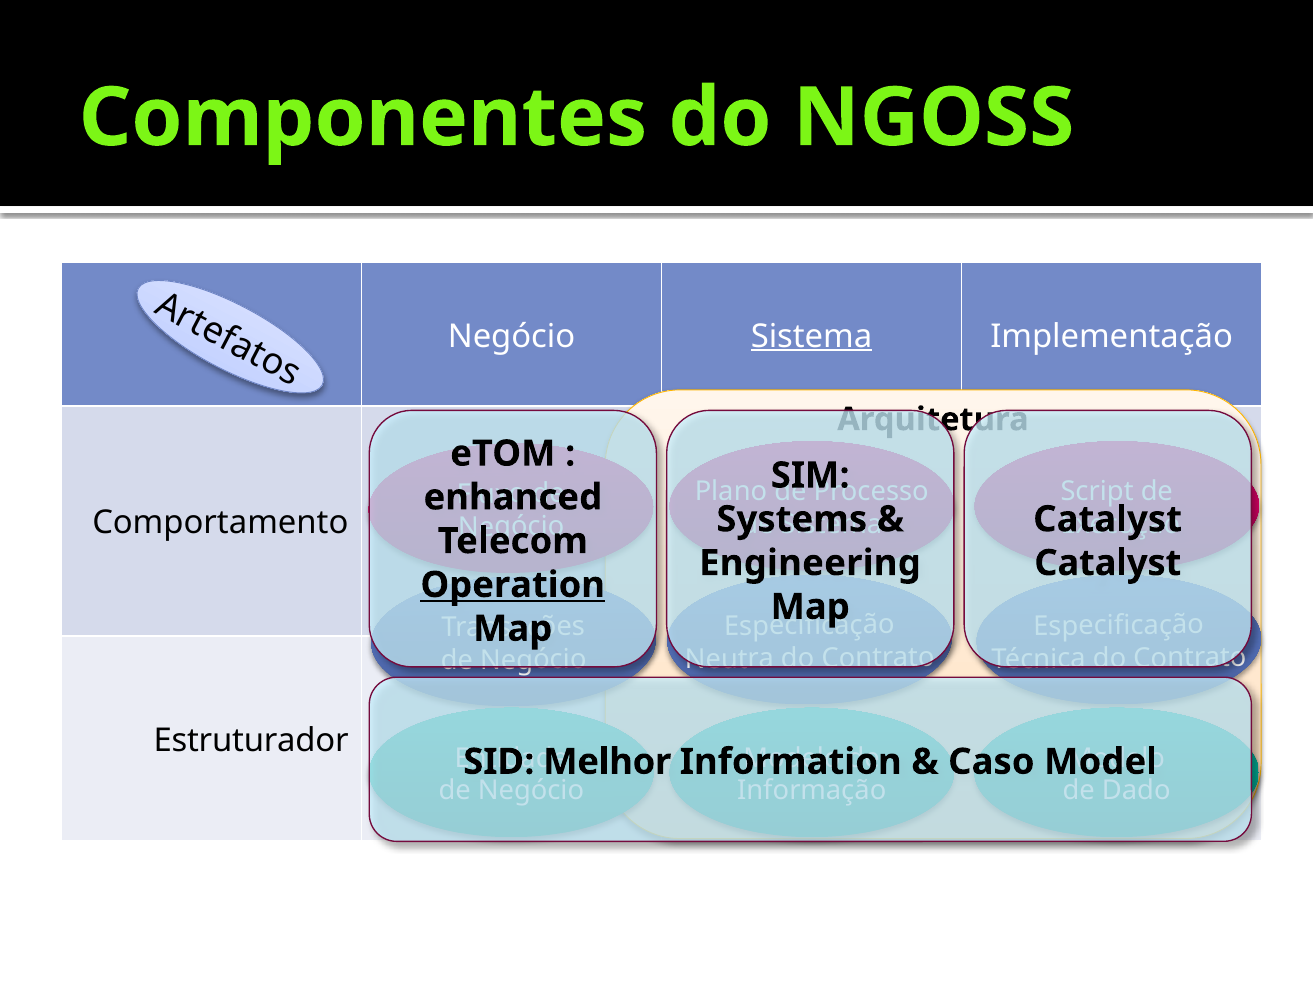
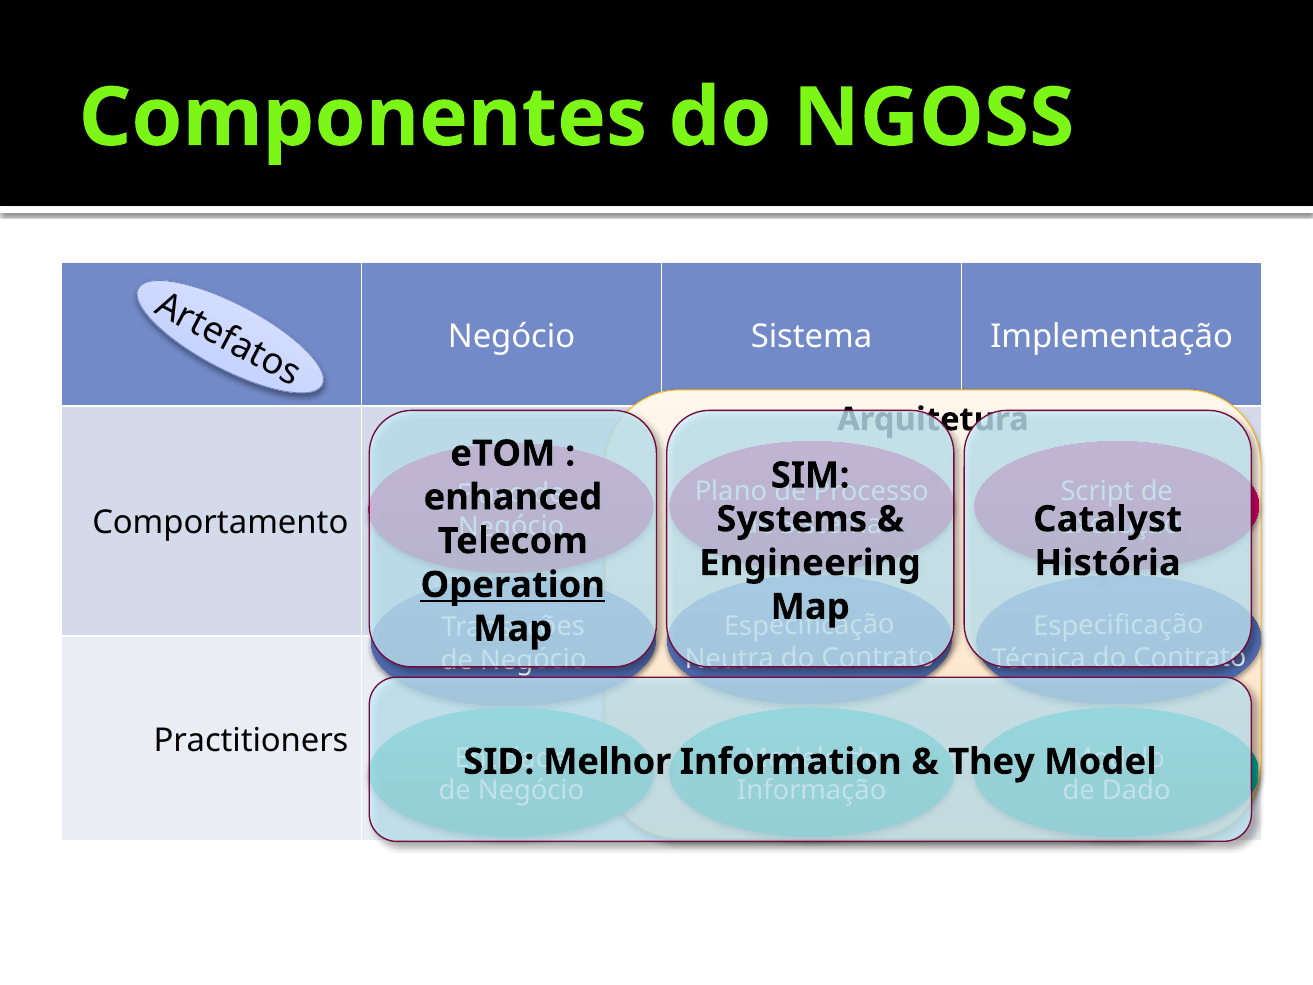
Sistema underline: present -> none (812, 336)
Catalyst: Catalyst -> História (1108, 563)
Estruturador: Estruturador -> Practitioners (251, 740)
Caso: Caso -> They (991, 762)
